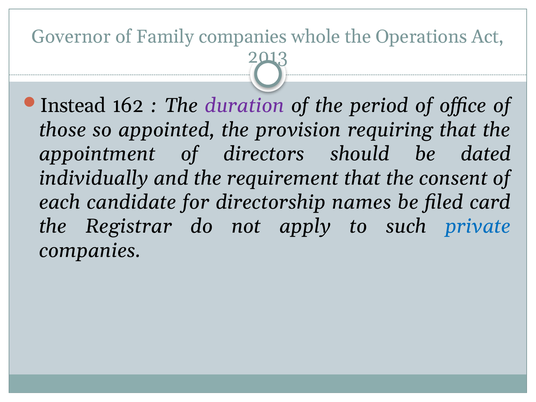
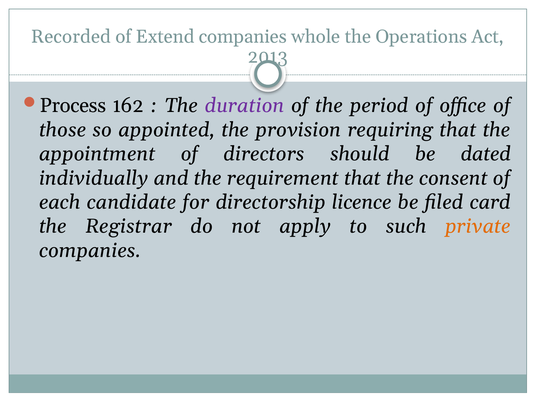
Governor: Governor -> Recorded (71, 37)
Family: Family -> Extend (165, 37)
Instead: Instead -> Process (73, 106)
names: names -> licence (362, 202)
private colour: blue -> orange (478, 226)
